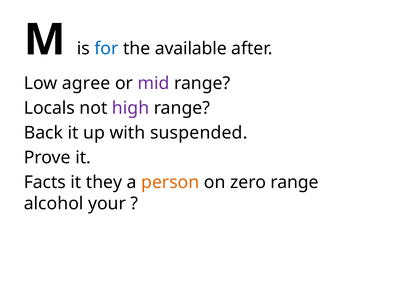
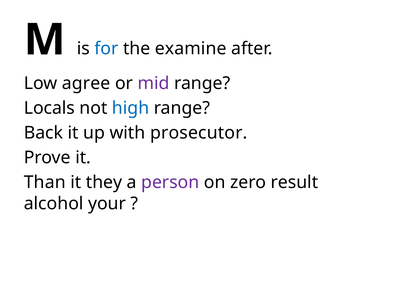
available: available -> examine (191, 49)
high colour: purple -> blue (131, 108)
suspended: suspended -> prosecutor (199, 133)
Facts: Facts -> Than (45, 182)
person colour: orange -> purple (170, 182)
zero range: range -> result (294, 182)
